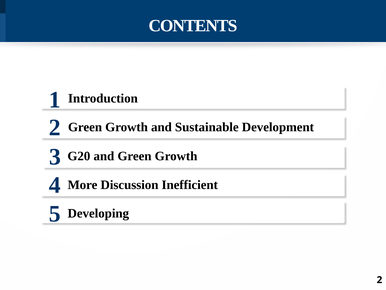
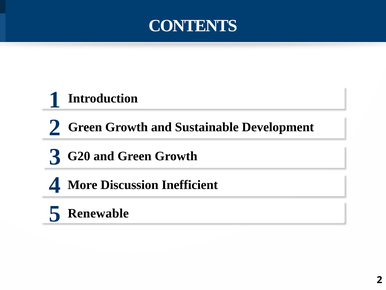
Developing: Developing -> Renewable (98, 213)
